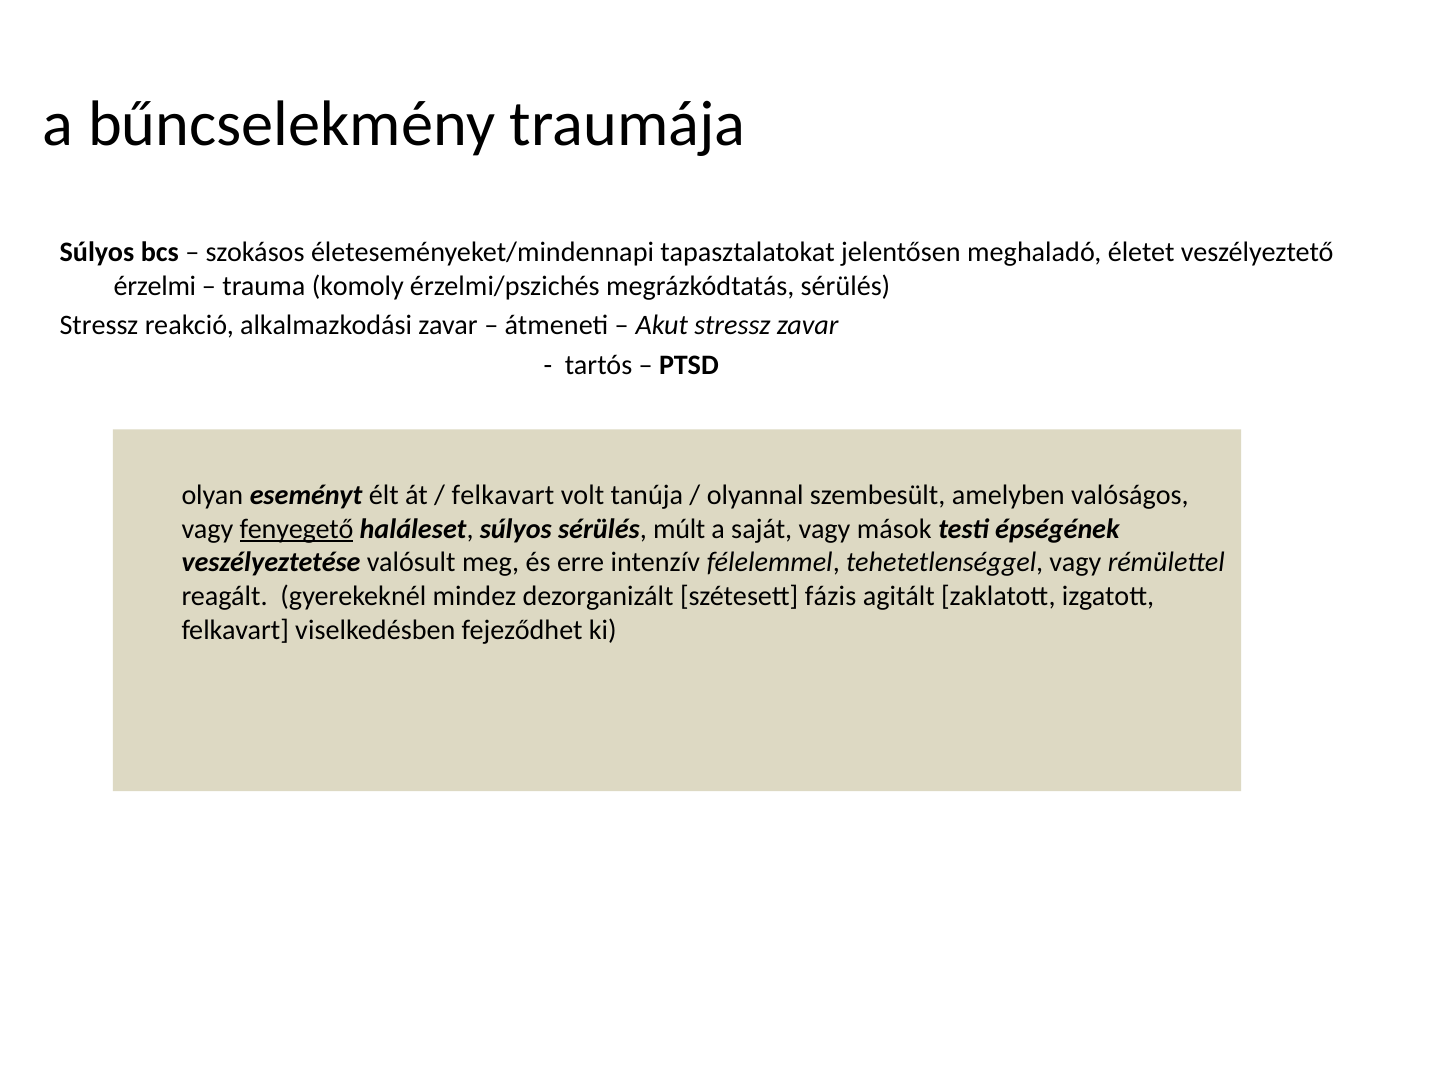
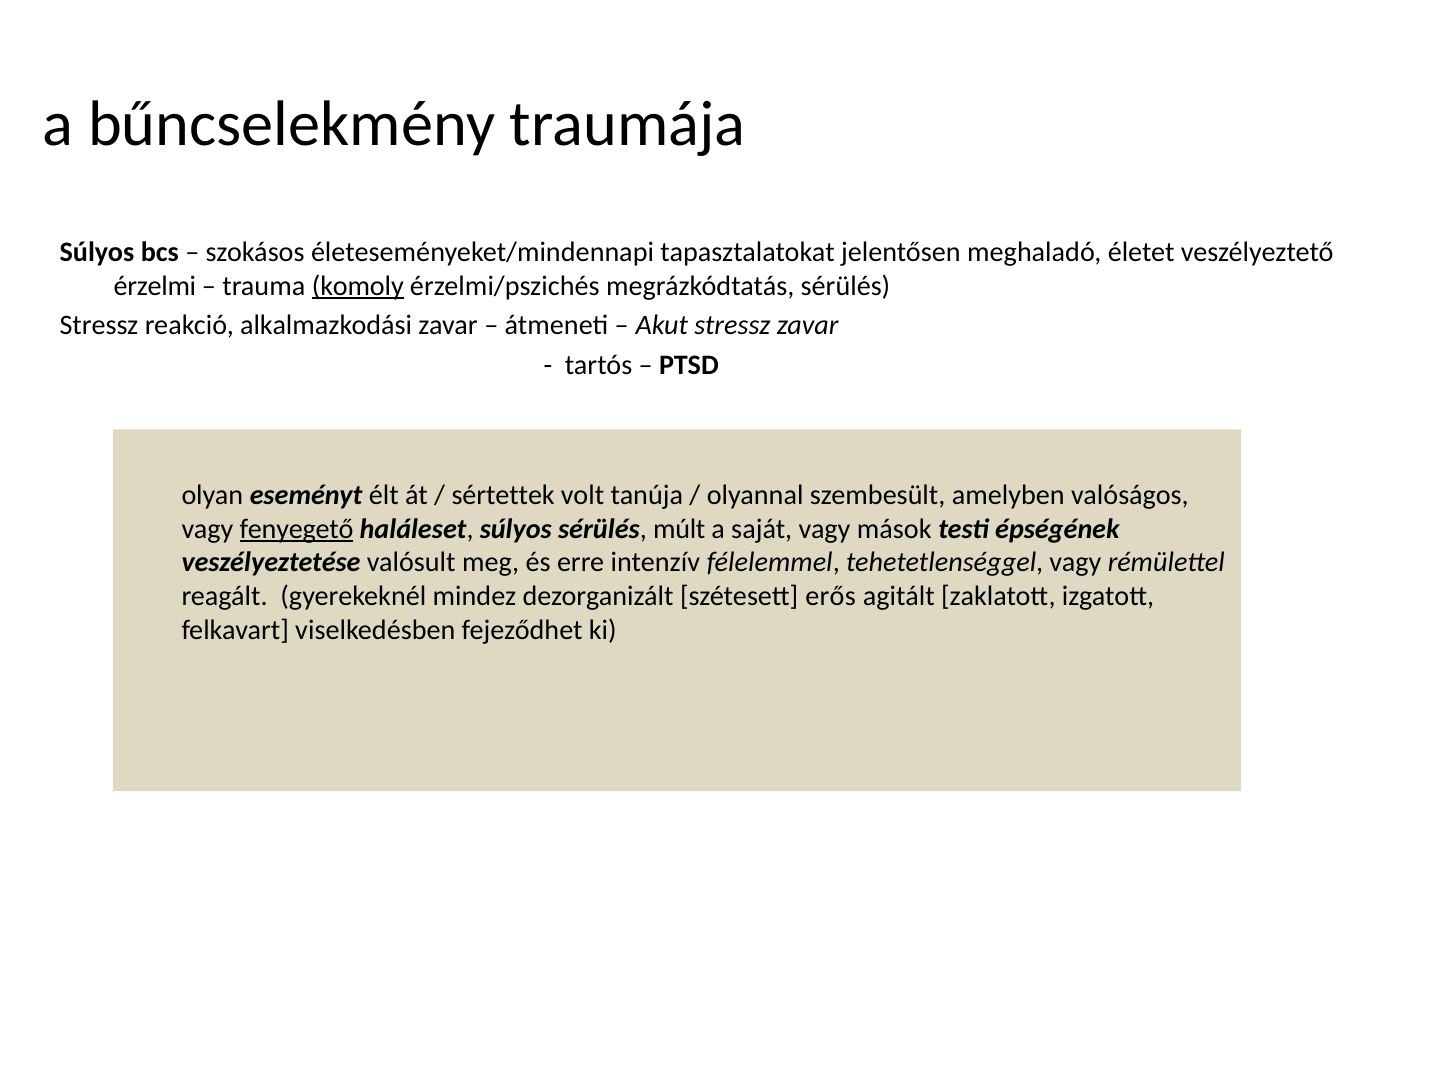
komoly underline: none -> present (358, 286)
felkavart: felkavart -> sértettek (503, 495)
fázis: fázis -> erős (831, 597)
